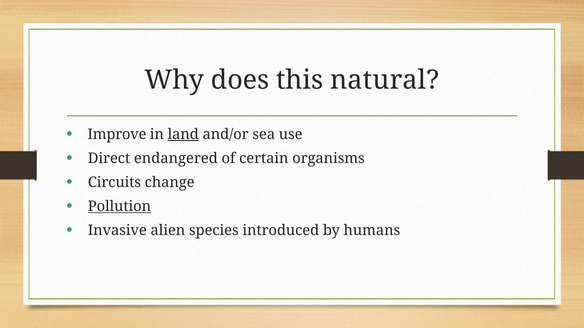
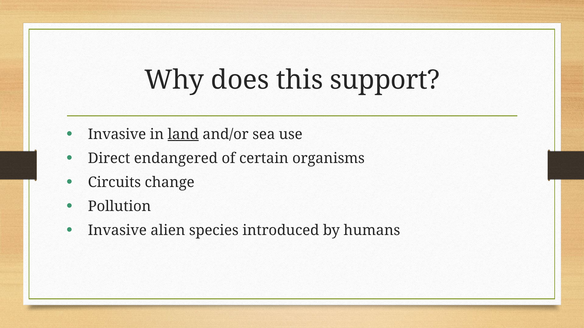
natural: natural -> support (385, 80)
Improve: Improve -> Invasive (117, 134)
Pollution underline: present -> none (119, 207)
